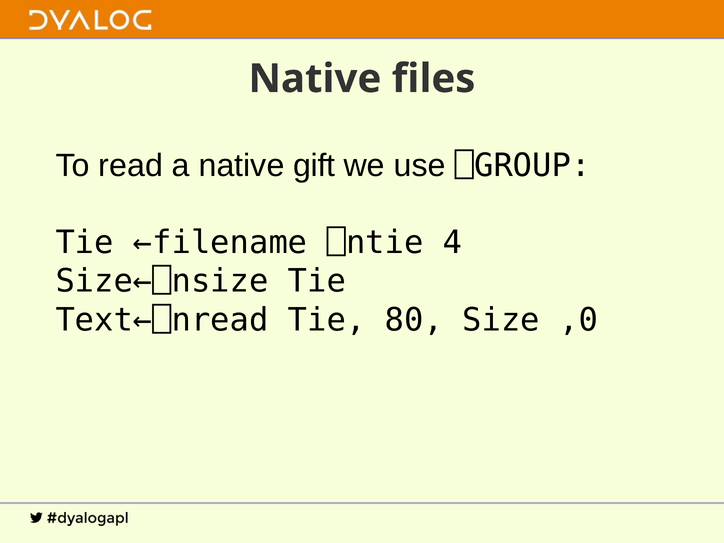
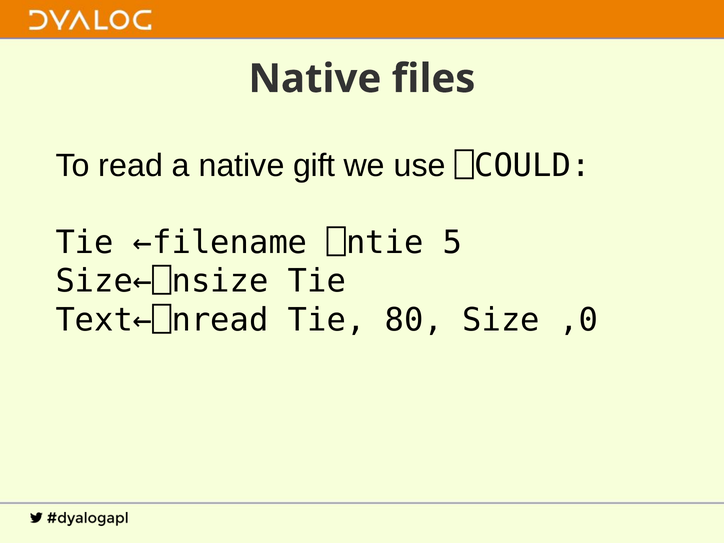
⎕GROUP: ⎕GROUP -> ⎕COULD (523, 165)
4: 4 -> 5 (453, 243)
